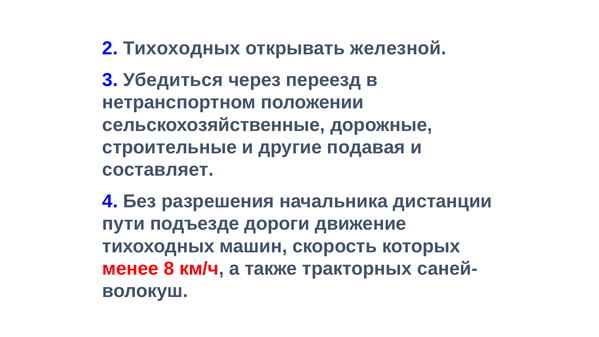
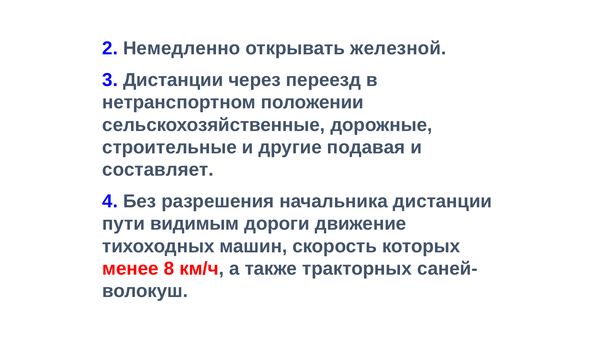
2 Тихоходных: Тихоходных -> Немедленно (182, 48)
3 Убедиться: Убедиться -> Дистанции (173, 80)
подъезде: подъезде -> видимым (195, 224)
